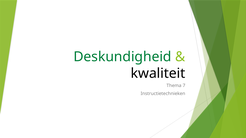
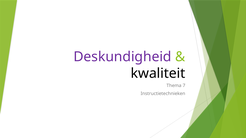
Deskundigheid colour: green -> purple (122, 57)
